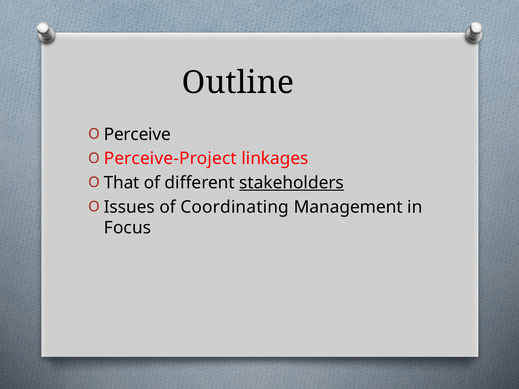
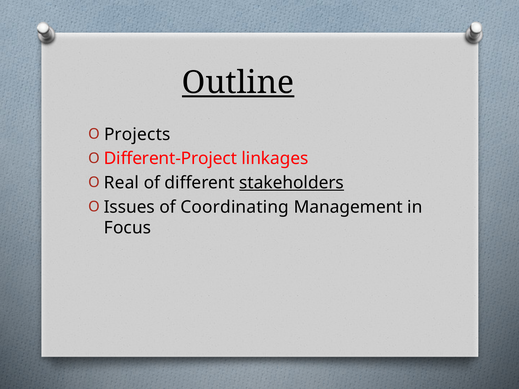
Outline underline: none -> present (238, 83)
Perceive: Perceive -> Projects (137, 134)
Perceive-Project: Perceive-Project -> Different-Project (170, 159)
That: That -> Real (121, 183)
